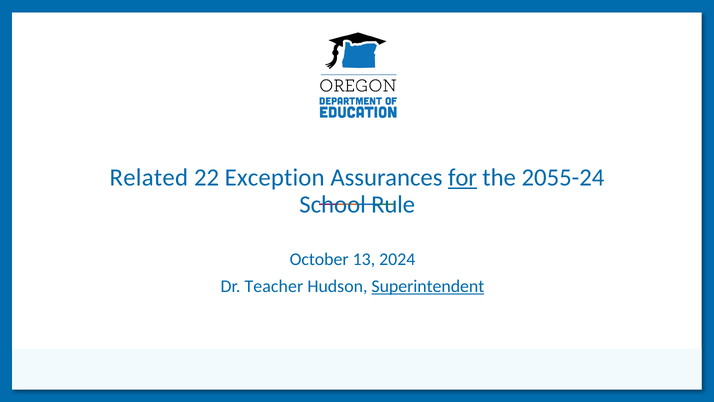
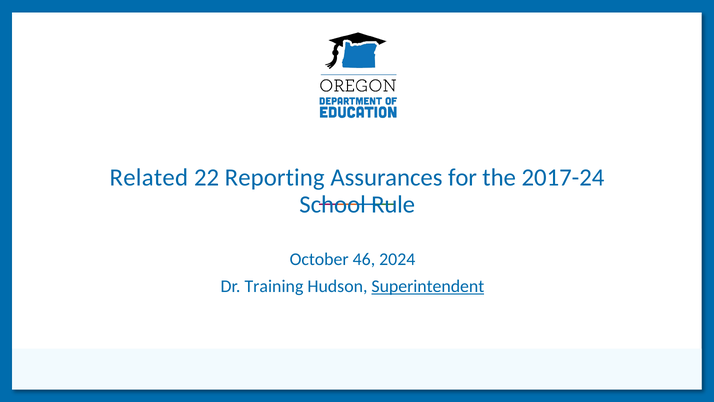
Exception: Exception -> Reporting (275, 178)
for underline: present -> none (463, 178)
2055-24: 2055-24 -> 2017-24 (563, 178)
13: 13 -> 46 (364, 259)
Teacher: Teacher -> Training (274, 286)
